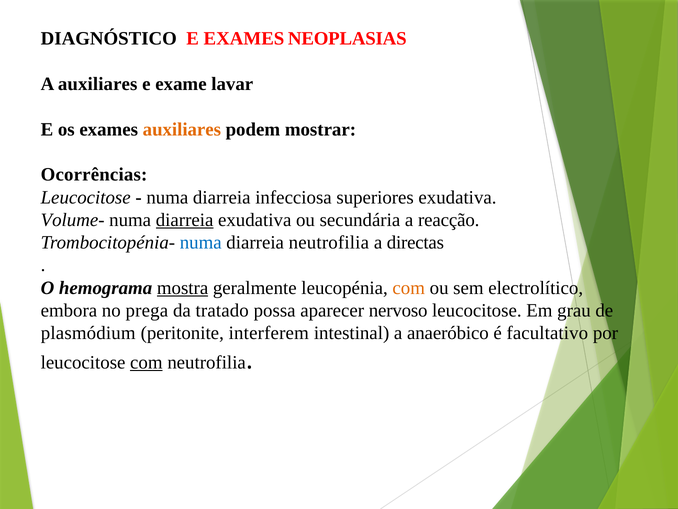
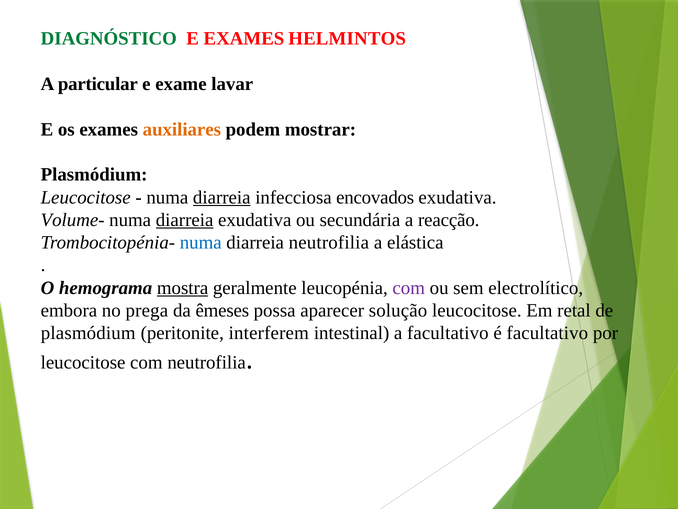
DIAGNÓSTICO colour: black -> green (109, 39)
NEOPLASIAS: NEOPLASIAS -> HELMINTOS (347, 39)
A auxiliares: auxiliares -> particular (98, 84)
Ocorrências: Ocorrências -> Plasmódium (94, 174)
diarreia underline: none -> present (222, 197)
superiores: superiores -> encovados (375, 197)
directas: directas -> elástica (415, 242)
com colour: orange -> purple (409, 288)
tratado: tratado -> êmeses (222, 310)
nervoso: nervoso -> solução (398, 310)
grau: grau -> retal (574, 310)
a anaeróbico: anaeróbico -> facultativo (448, 333)
com underline: present -> none (146, 362)
